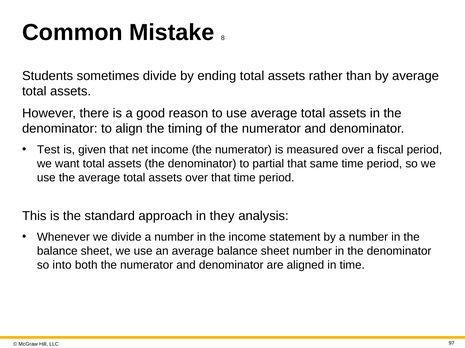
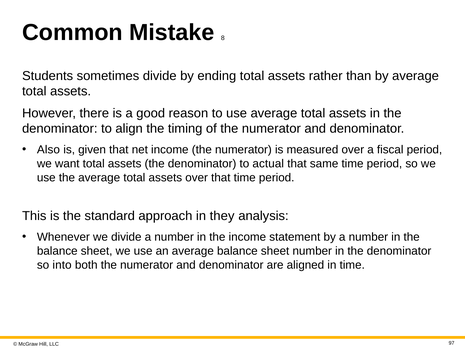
Test: Test -> Also (48, 150)
partial: partial -> actual (268, 164)
